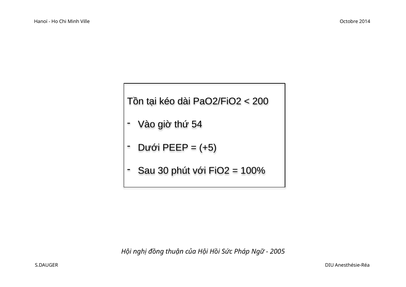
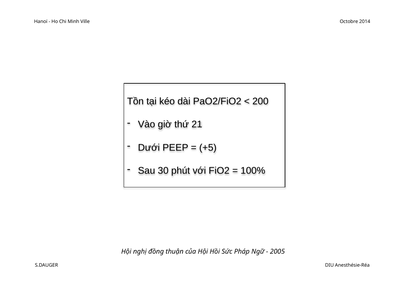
54: 54 -> 21 (197, 124)
